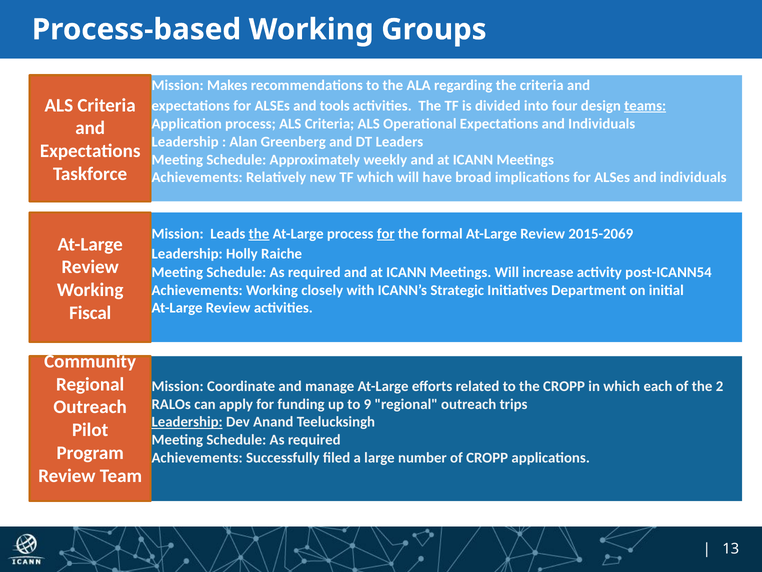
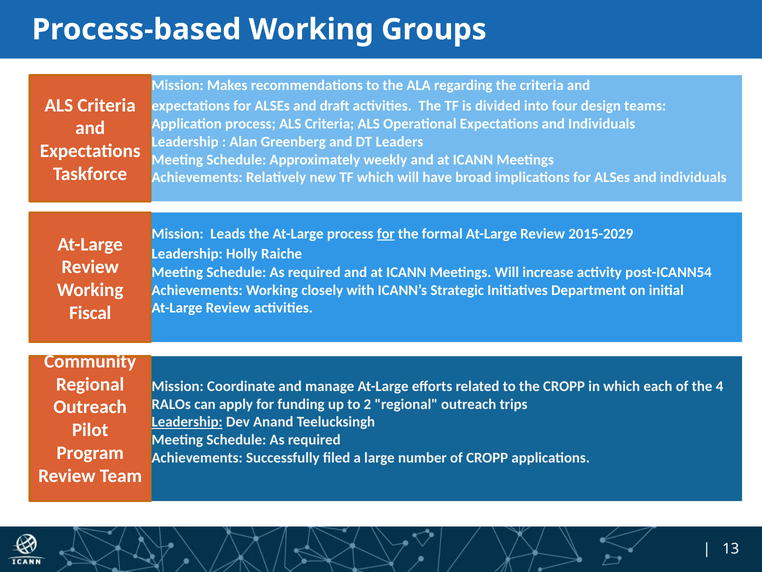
tools: tools -> draft (335, 106)
teams underline: present -> none (645, 106)
the underline: present -> none (259, 234)
2015-2069: 2015-2069 -> 2015-2029 (601, 234)
2: 2 -> 4 (720, 386)
9: 9 -> 2 (367, 404)
